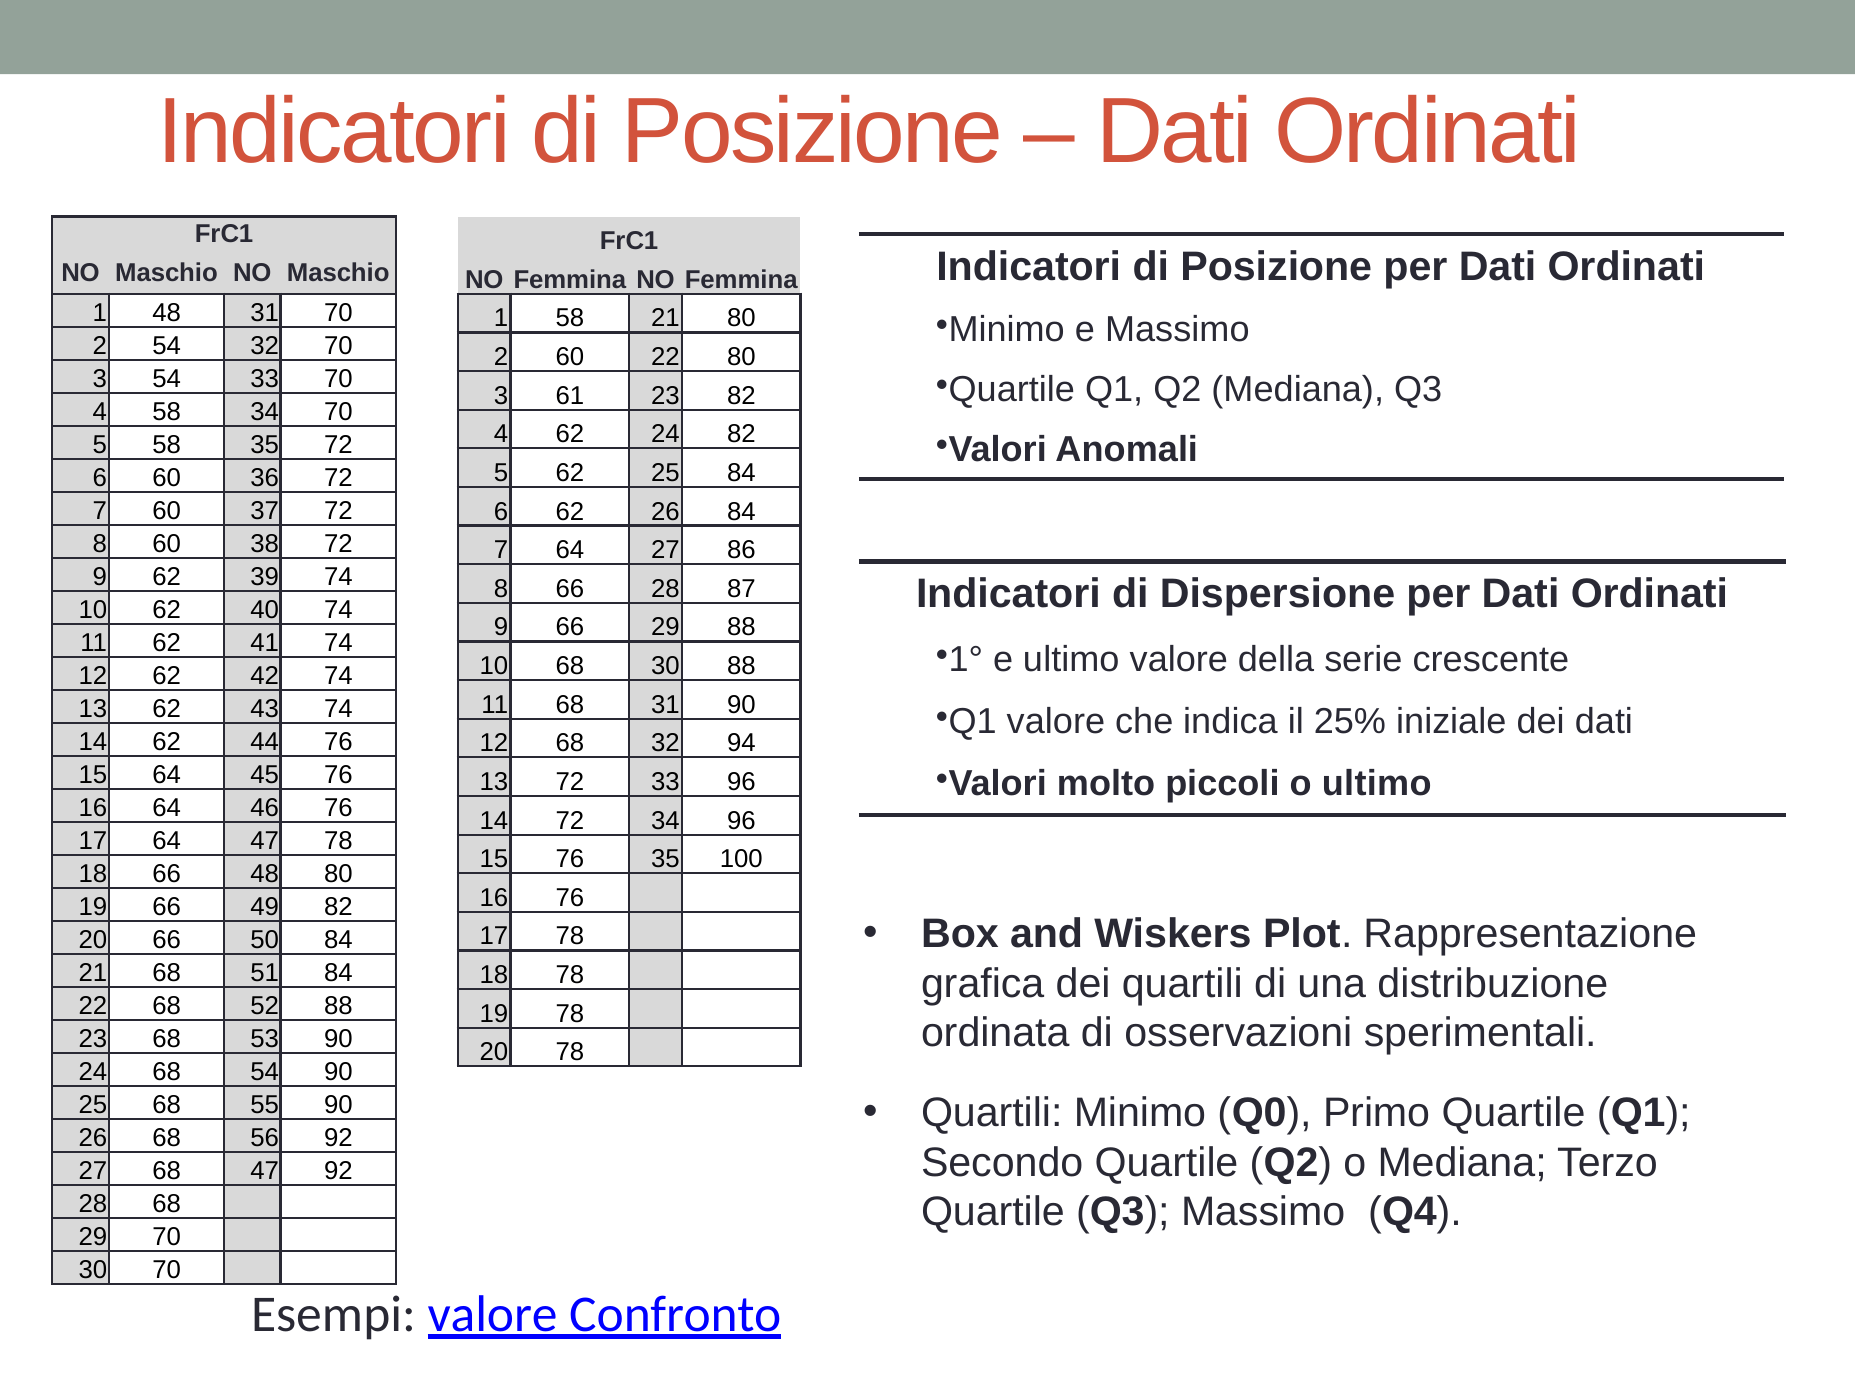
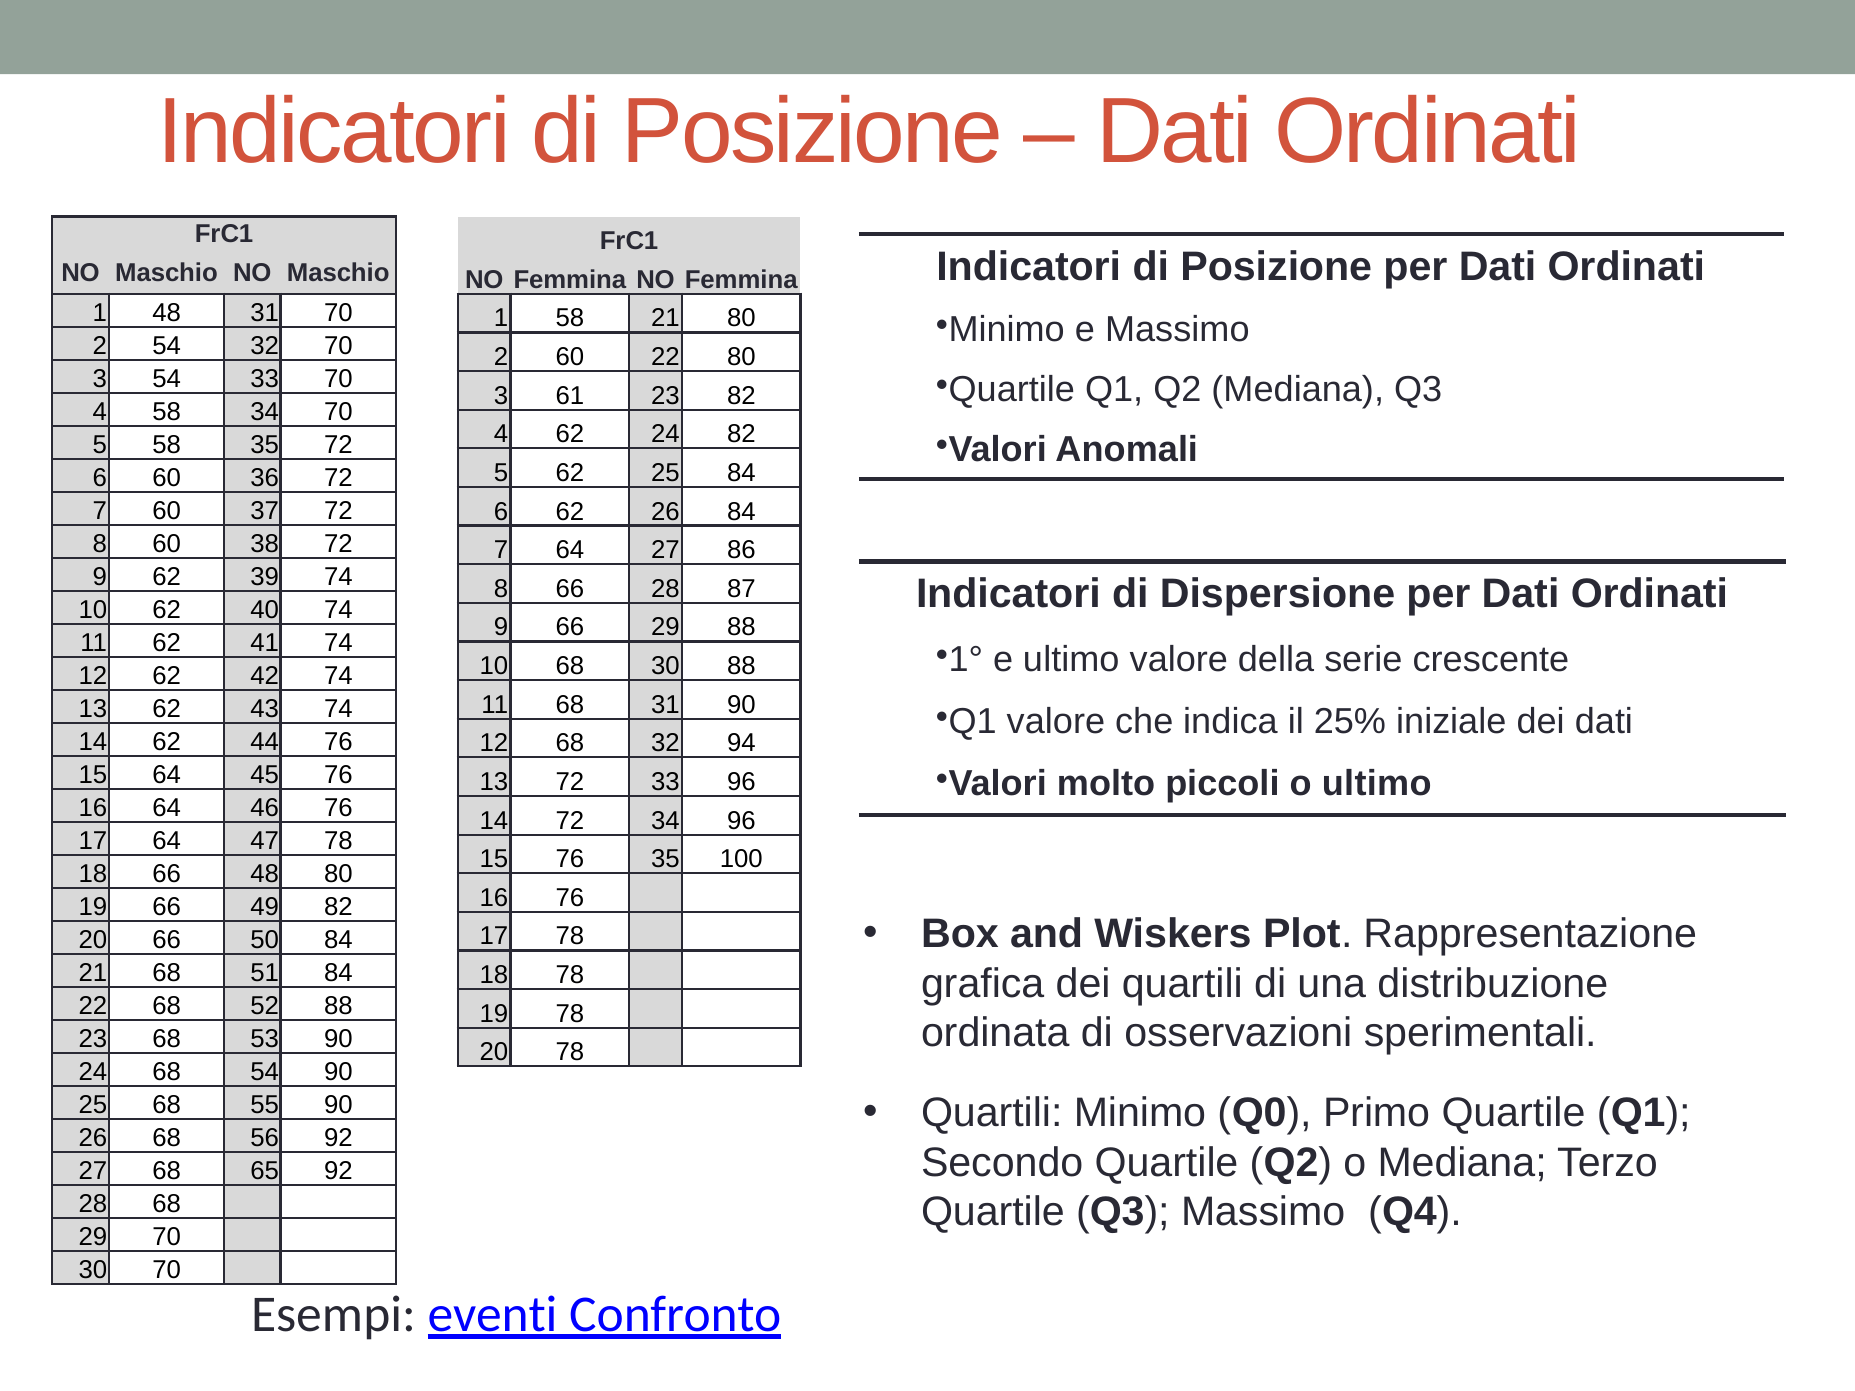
68 47: 47 -> 65 (265, 1171)
Esempi valore: valore -> eventi (493, 1315)
